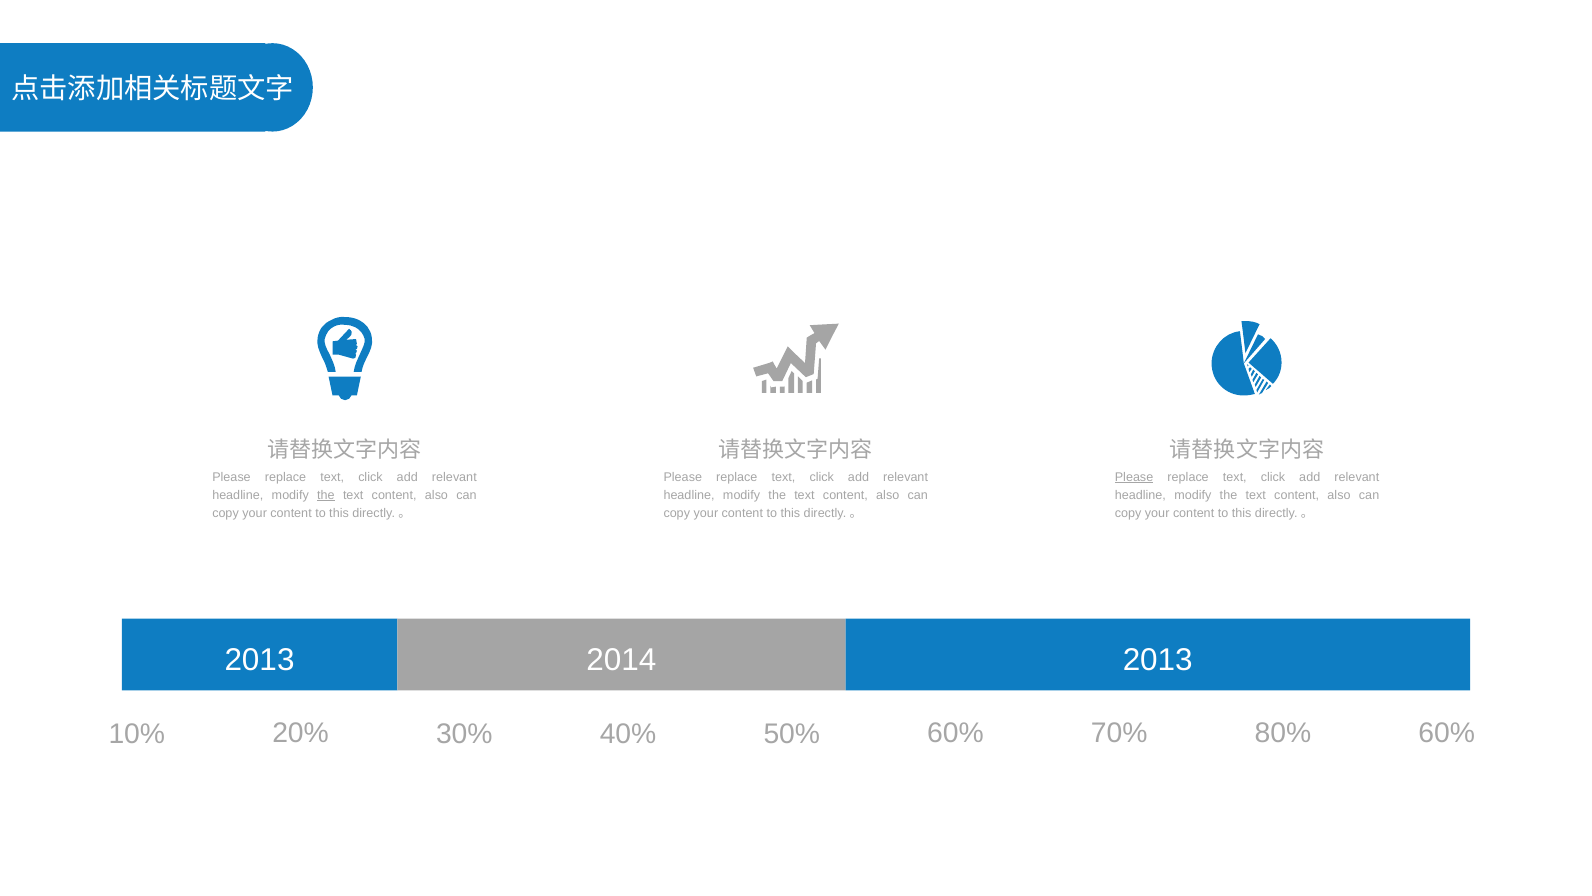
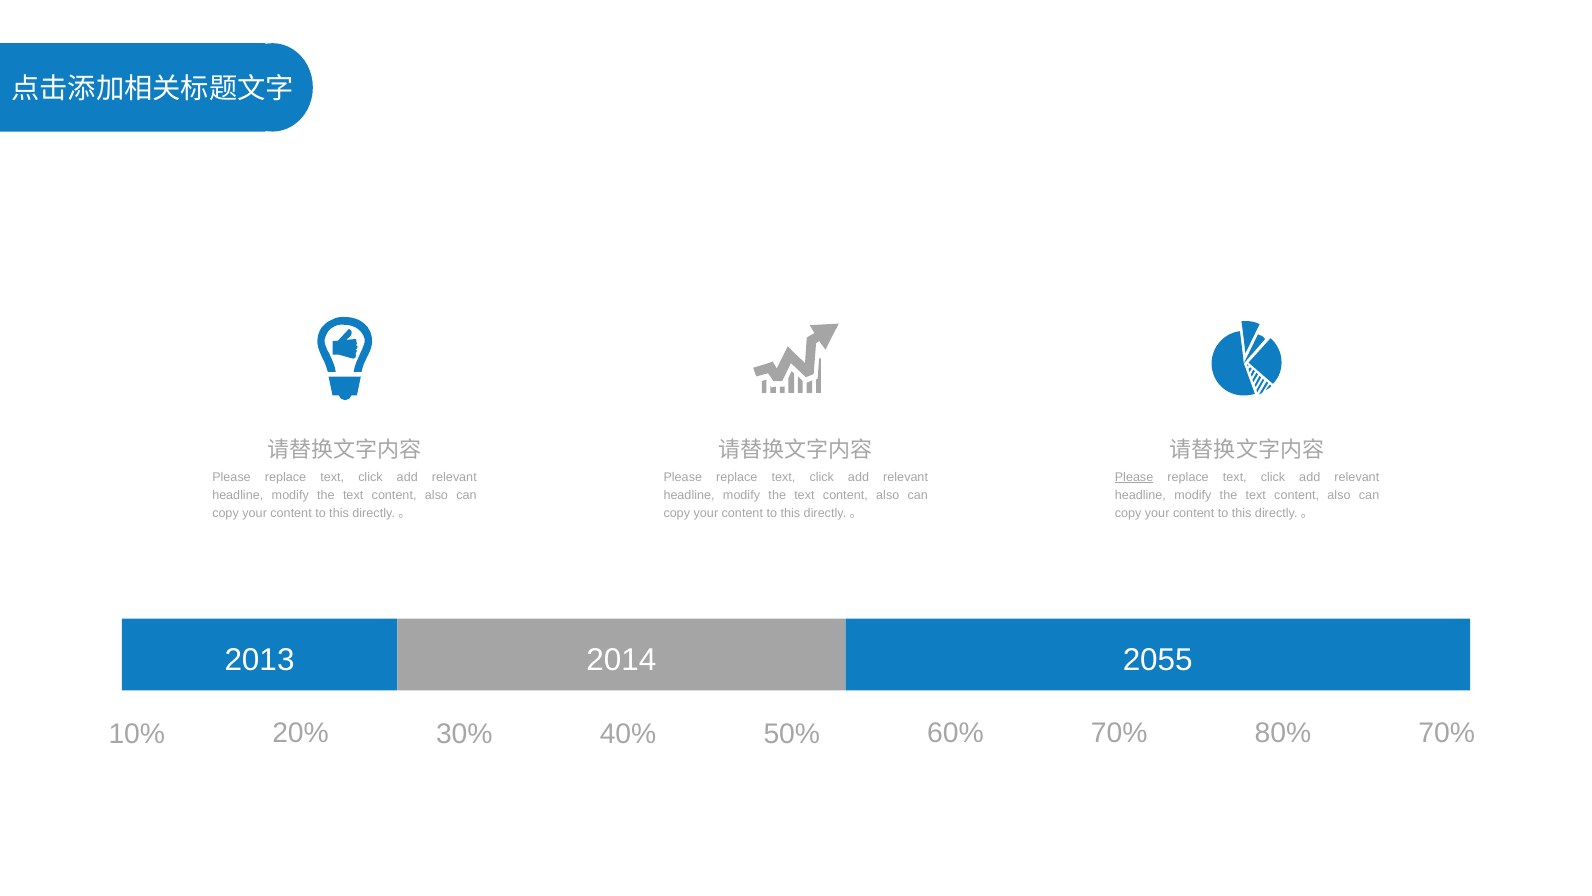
the underline: present -> none (326, 495)
2014 2013: 2013 -> 2055 (1158, 660)
80% 60%: 60% -> 70% (1447, 733)
